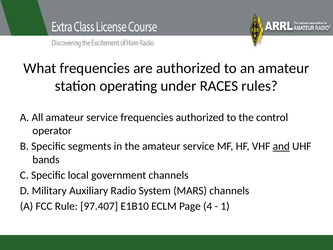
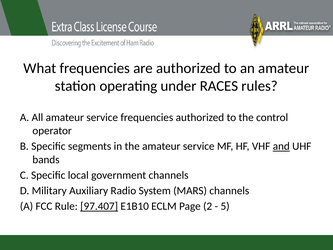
97.407 underline: none -> present (99, 206)
4: 4 -> 2 (208, 206)
1: 1 -> 5 (225, 206)
